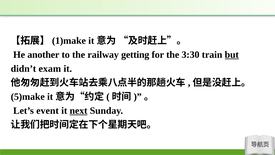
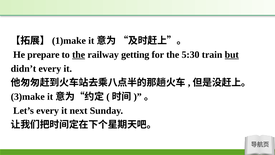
another: another -> prepare (43, 55)
the underline: none -> present (79, 55)
3:30: 3:30 -> 5:30 (191, 55)
didn’t exam: exam -> every (50, 69)
5)make: 5)make -> 3)make (28, 97)
Let’s event: event -> every (48, 111)
next underline: present -> none (79, 111)
